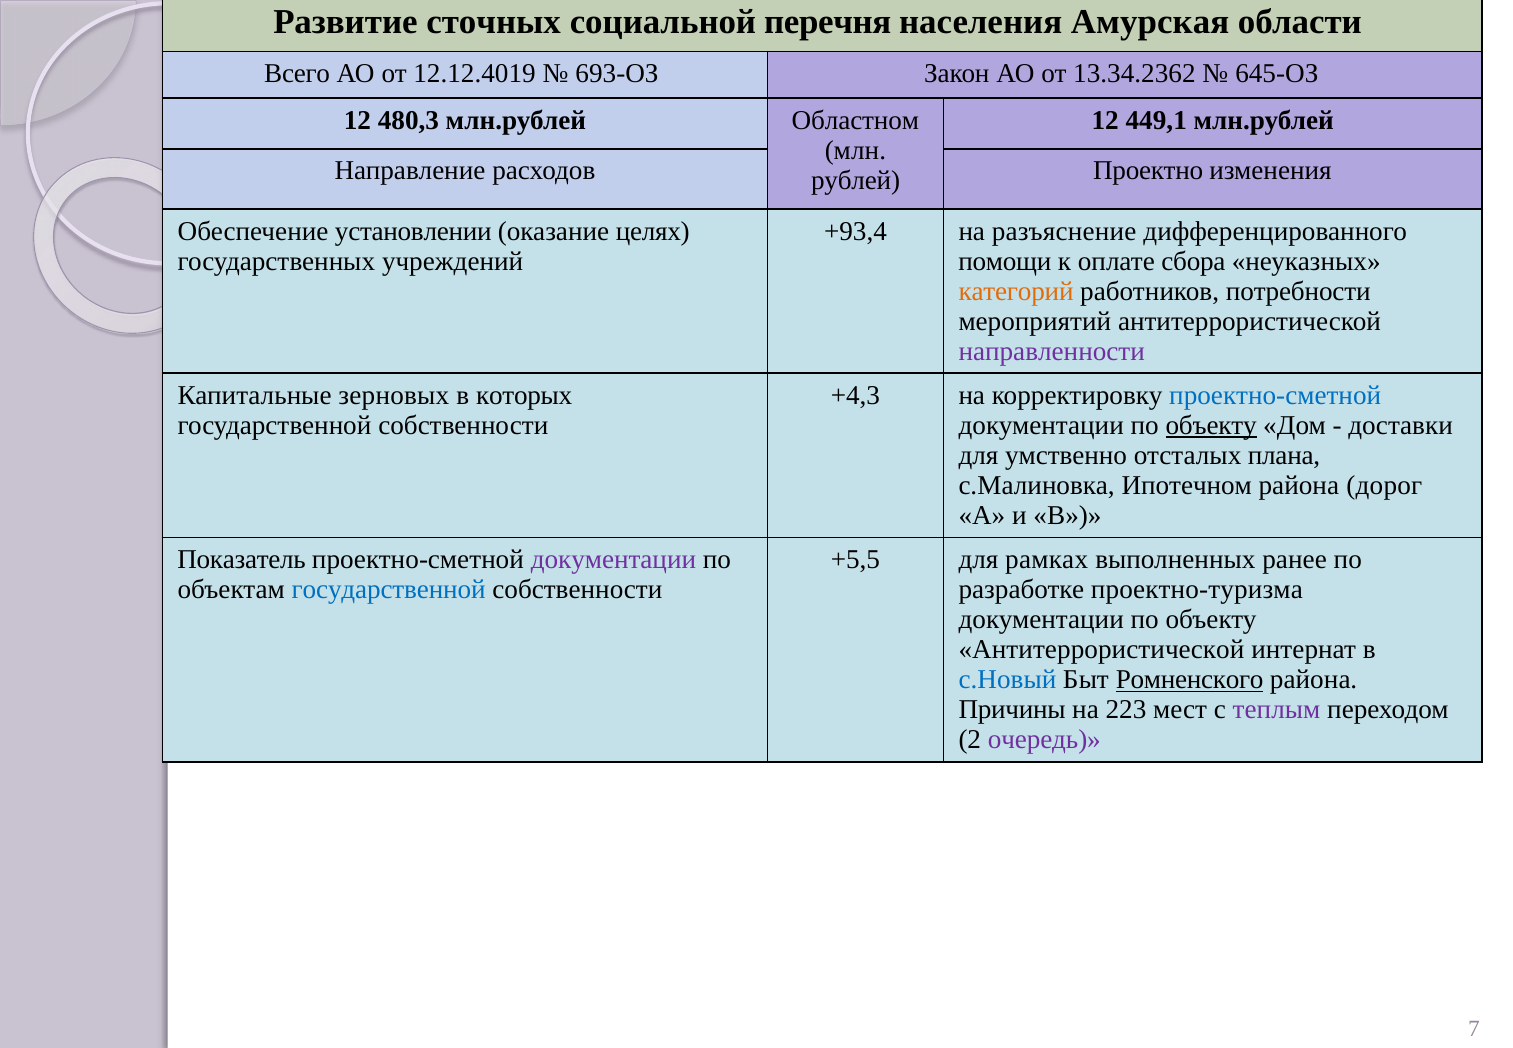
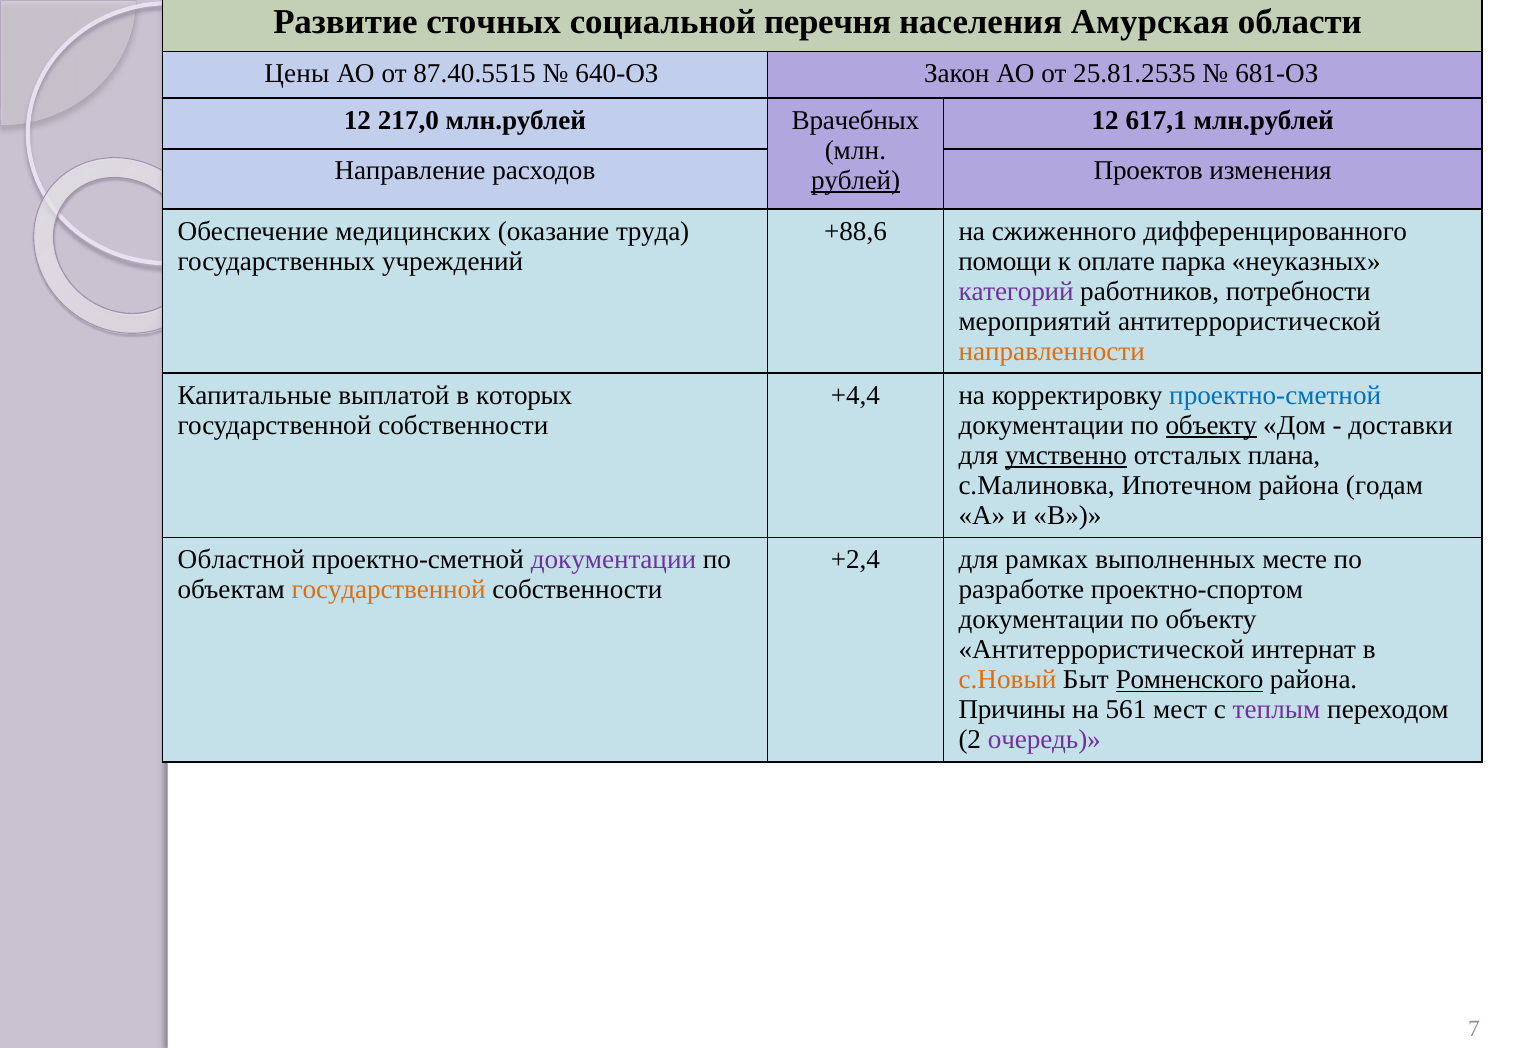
Всего: Всего -> Цены (297, 74)
12.12.4019: 12.12.4019 -> 87.40.5515 (475, 74)
693-ОЗ: 693-ОЗ -> 640-ОЗ (617, 74)
13.34.2362: 13.34.2362 -> 25.81.2535 (1134, 74)
645-ОЗ: 645-ОЗ -> 681-ОЗ (1277, 74)
480,3: 480,3 -> 217,0 (408, 120)
Областном: Областном -> Врачебных (855, 120)
449,1: 449,1 -> 617,1 (1156, 120)
Проектно: Проектно -> Проектов (1148, 171)
рублей underline: none -> present (856, 180)
установлении: установлении -> медицинских (413, 231)
целях: целях -> труда (653, 231)
+93,4: +93,4 -> +88,6 (855, 231)
разъяснение: разъяснение -> сжиженного (1064, 231)
сбора: сбора -> парка (1193, 261)
категорий colour: orange -> purple (1016, 291)
направленности colour: purple -> orange (1052, 351)
зерновых: зерновых -> выплатой (394, 395)
+4,3: +4,3 -> +4,4 (855, 395)
умственно underline: none -> present (1066, 455)
дорог: дорог -> годам (1384, 485)
Показатель: Показатель -> Областной (241, 559)
+5,5: +5,5 -> +2,4 (855, 559)
ранее: ранее -> месте (1295, 559)
государственной colour: blue -> orange (389, 589)
проектно-туризма: проектно-туризма -> проектно-спортом (1197, 589)
с.Новый colour: blue -> orange (1007, 680)
223: 223 -> 561 (1126, 710)
